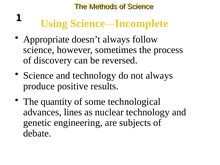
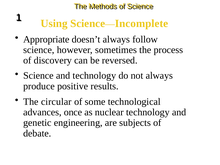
quantity: quantity -> circular (56, 102)
lines: lines -> once (73, 112)
